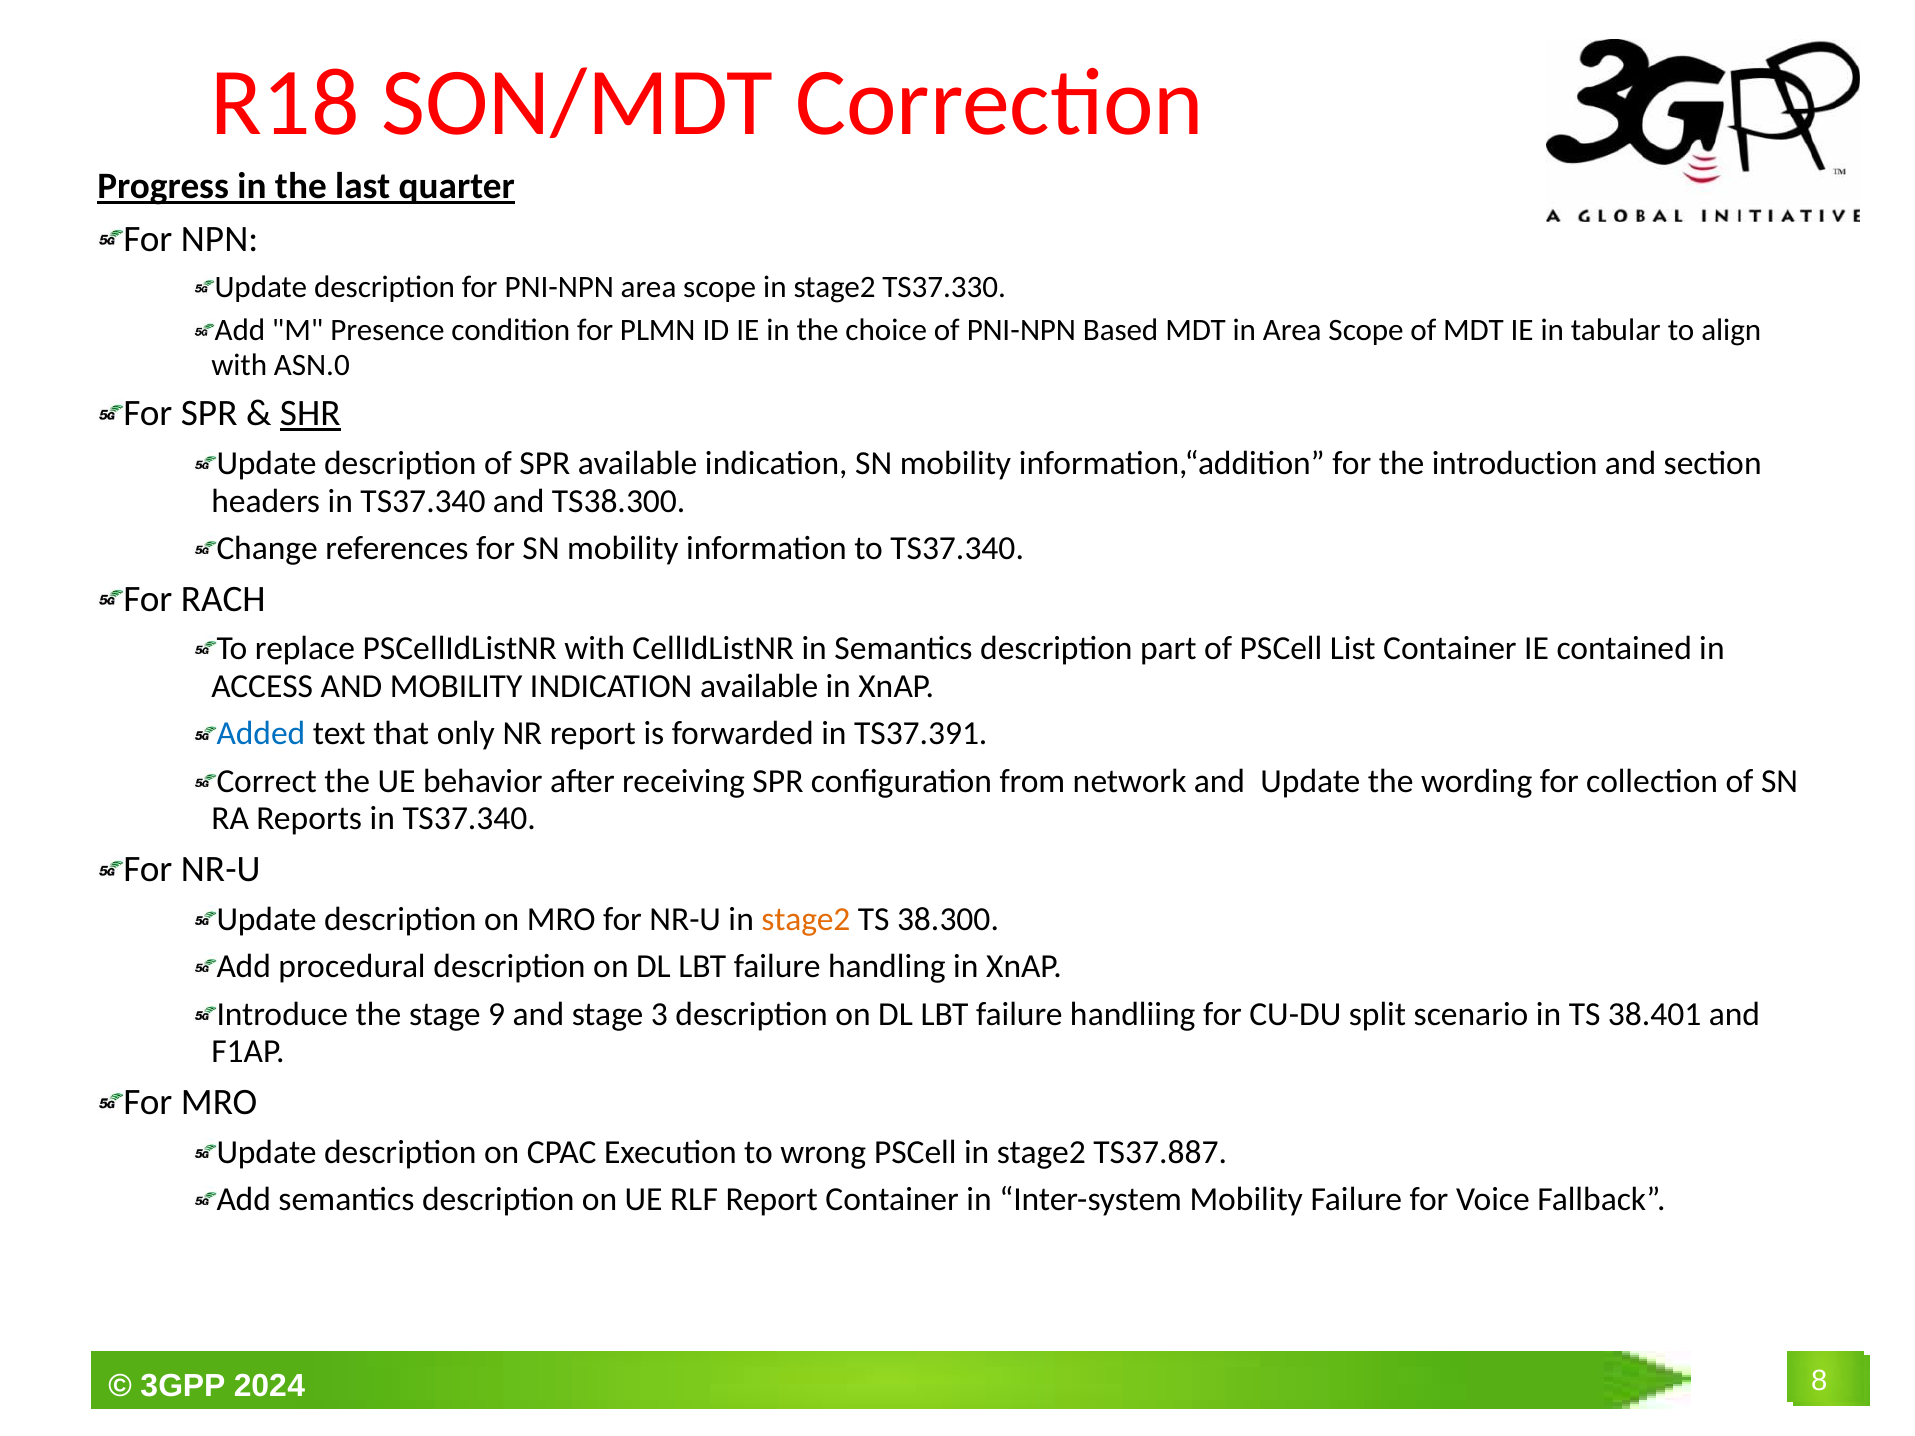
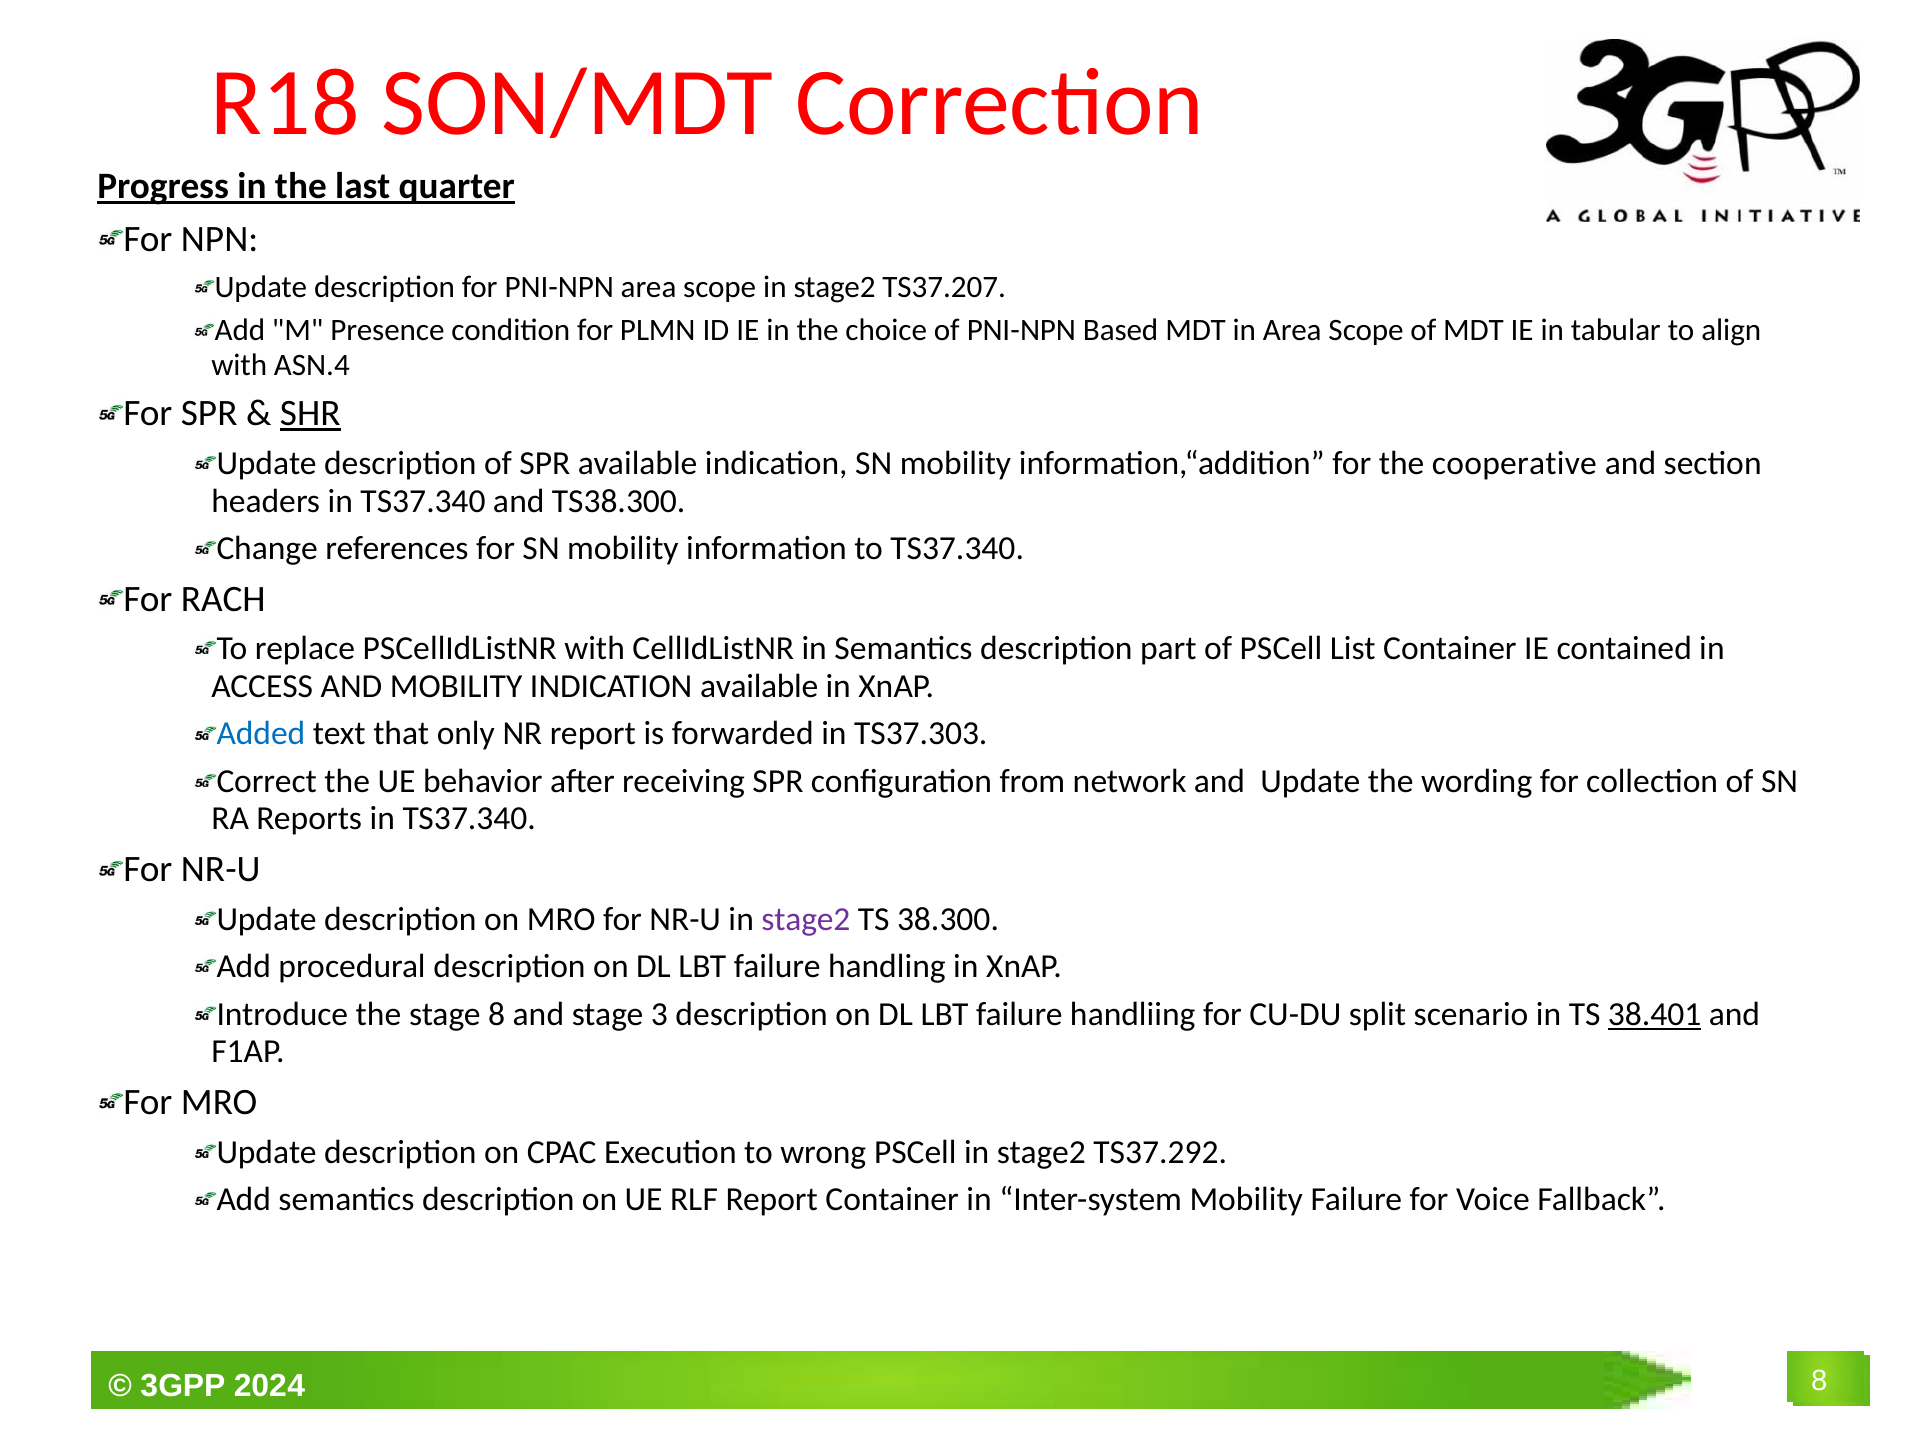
TS37.330: TS37.330 -> TS37.207 (944, 287)
ASN.0: ASN.0 -> ASN.4 (312, 365)
introduction: introduction -> cooperative (1514, 464)
TS37.391: TS37.391 -> TS37.303 (921, 734)
stage2 colour: orange -> purple (806, 919)
stage 9: 9 -> 8 (497, 1014)
38.401 underline: none -> present (1655, 1014)
TS37.887: TS37.887 -> TS37.292 (1160, 1152)
